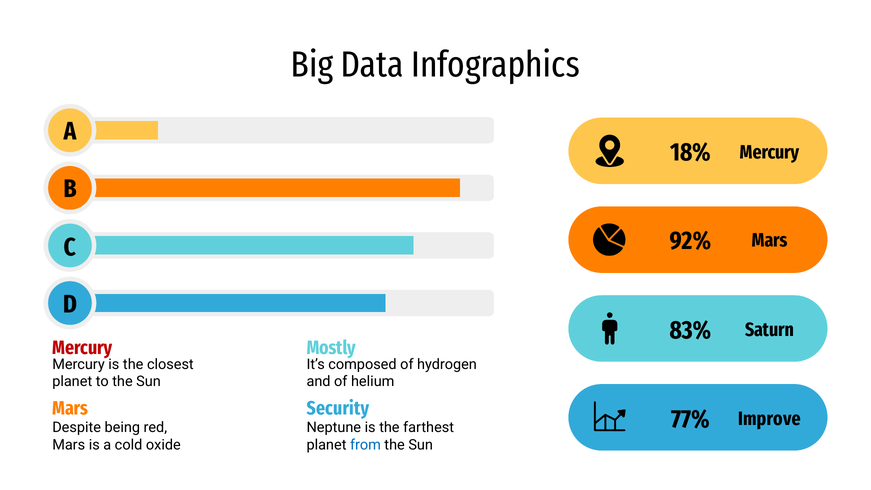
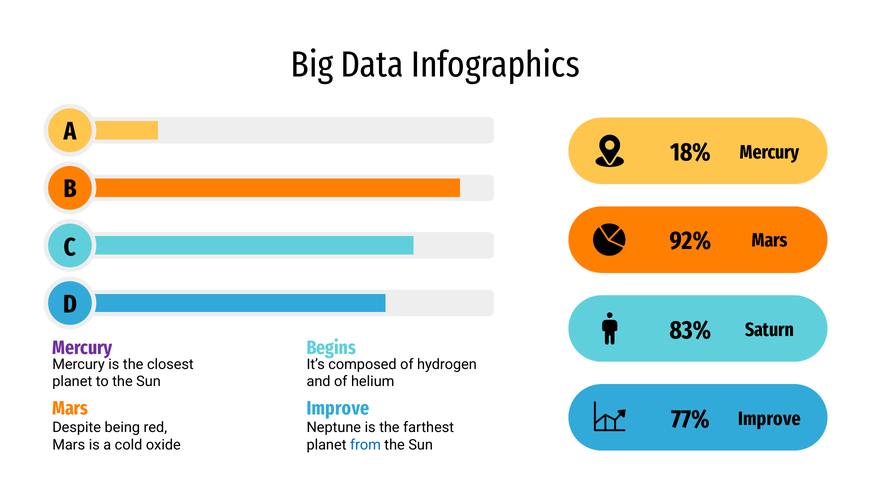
Mercury colour: red -> purple (82, 348)
Mostly: Mostly -> Begins (331, 348)
Security: Security -> Improve (338, 409)
